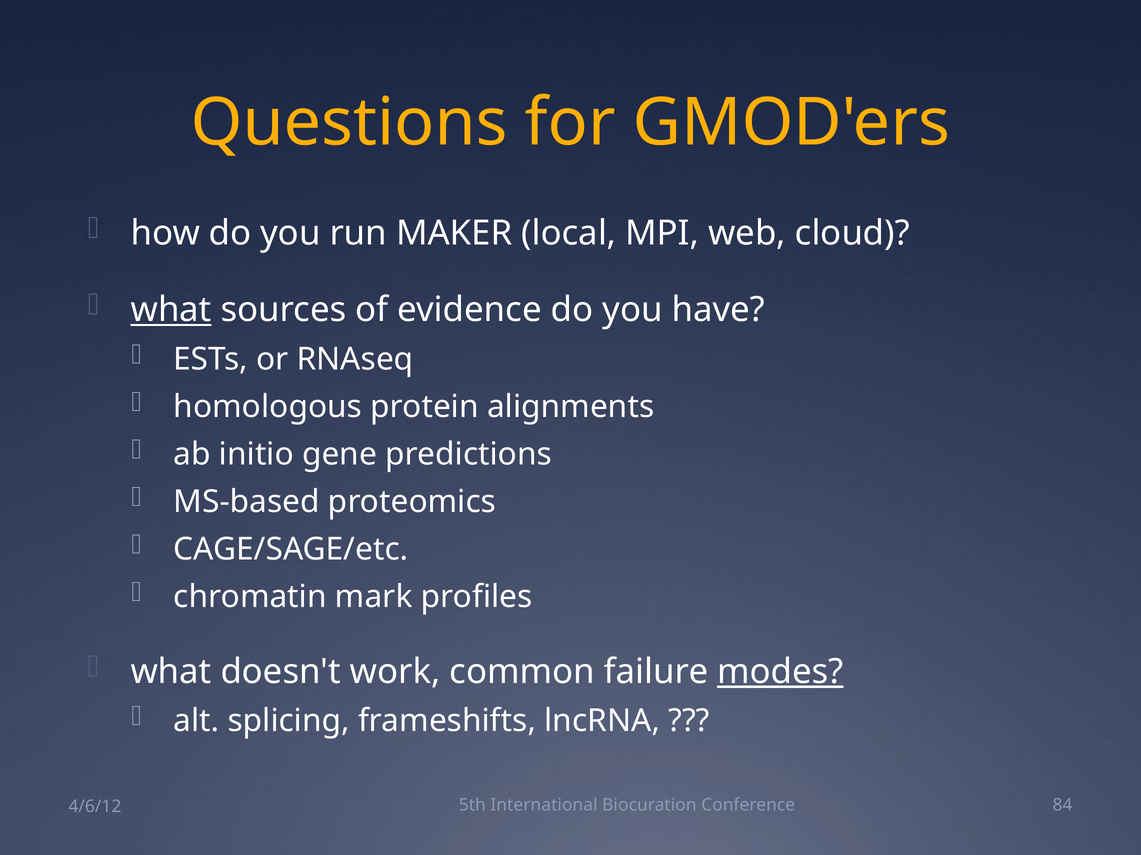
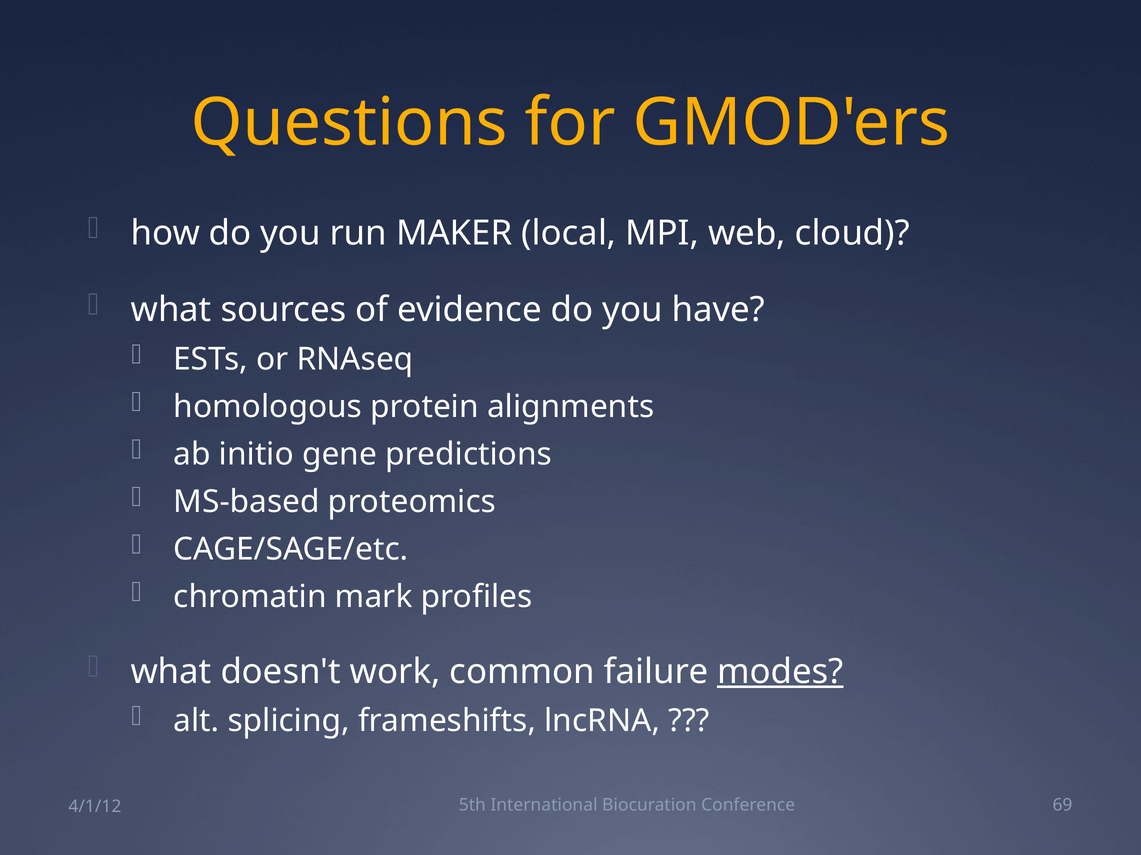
what underline: present -> none (171, 310)
84: 84 -> 69 (1062, 806)
4/6/12: 4/6/12 -> 4/1/12 (95, 807)
